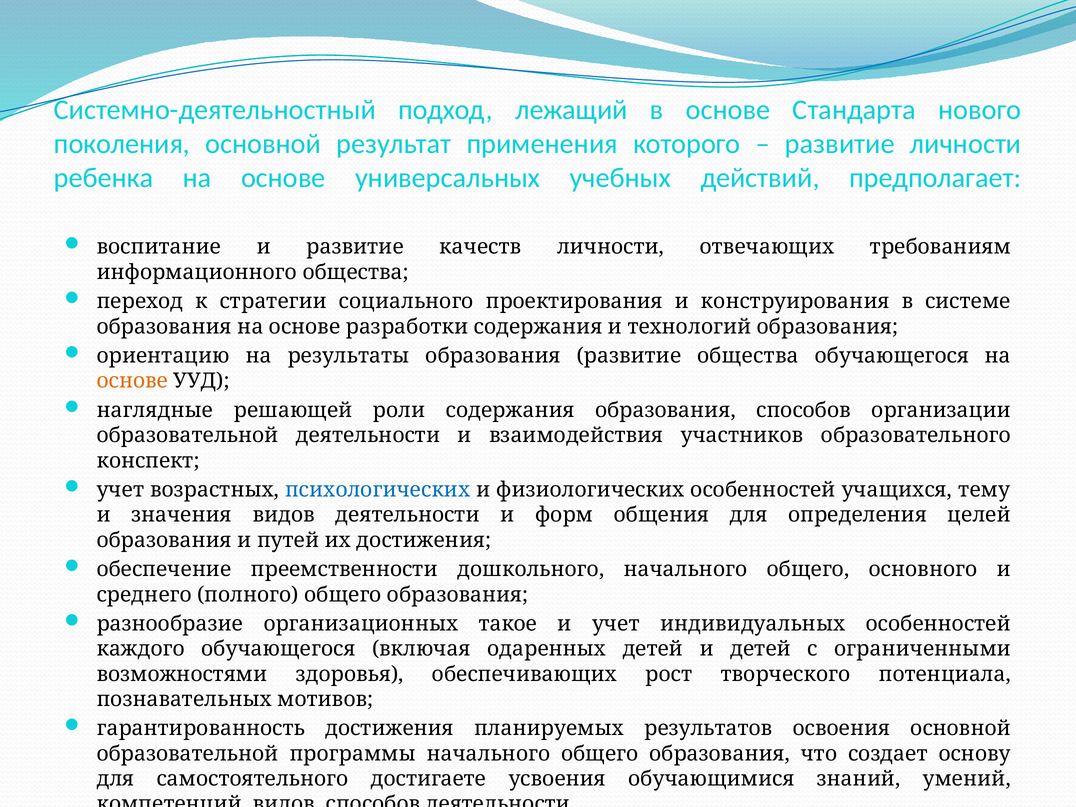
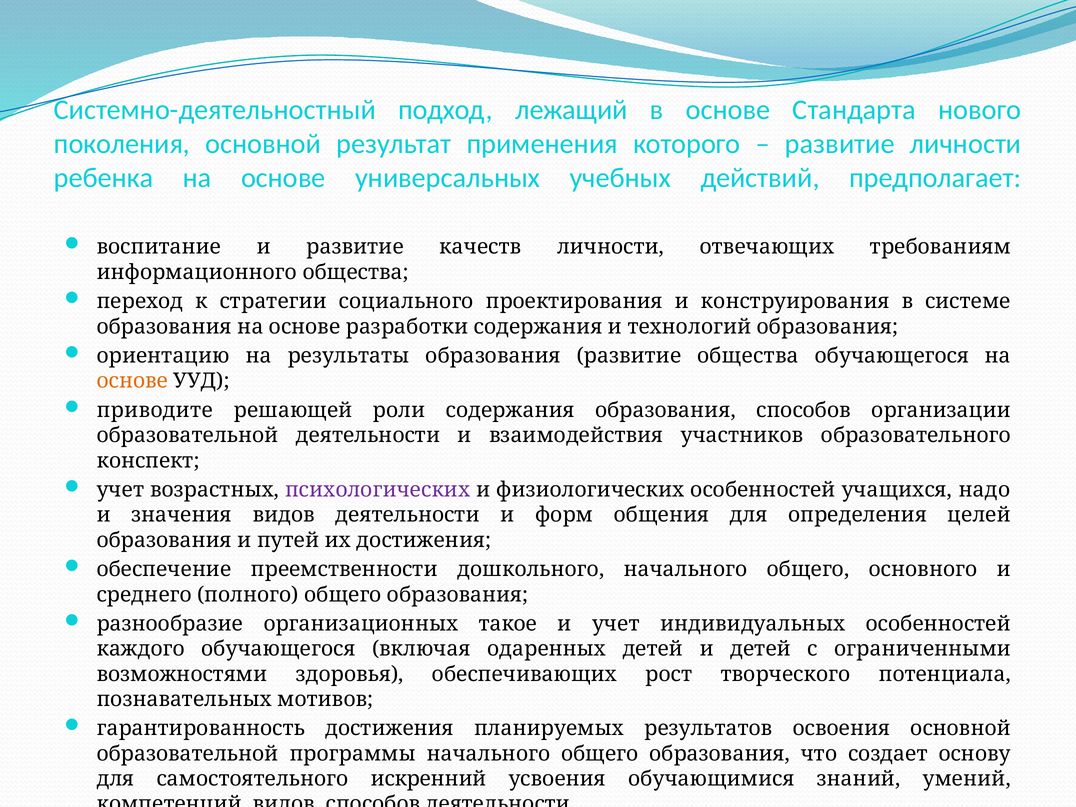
наглядные: наглядные -> приводите (155, 410)
психологических colour: blue -> purple (378, 490)
тему: тему -> надо (984, 490)
достигаете: достигаете -> искренний (429, 779)
